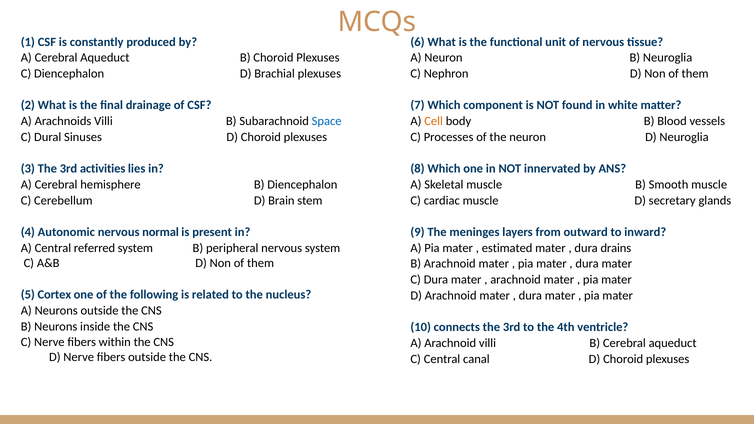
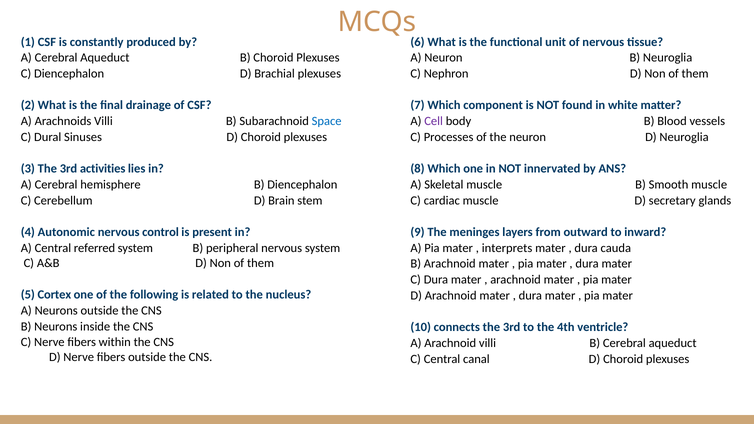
Cell colour: orange -> purple (434, 121)
normal: normal -> control (161, 232)
estimated: estimated -> interprets (507, 248)
drains: drains -> cauda (616, 248)
